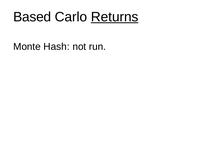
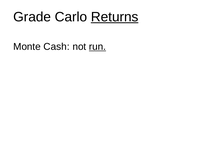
Based: Based -> Grade (32, 17)
Hash: Hash -> Cash (57, 47)
run underline: none -> present (97, 47)
